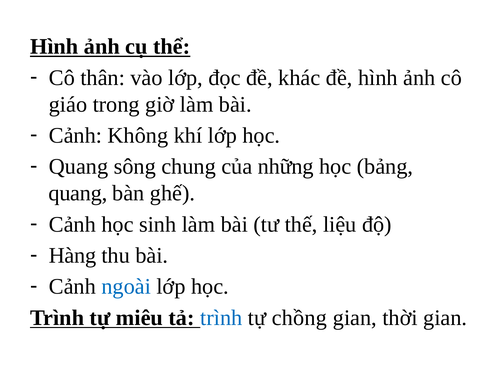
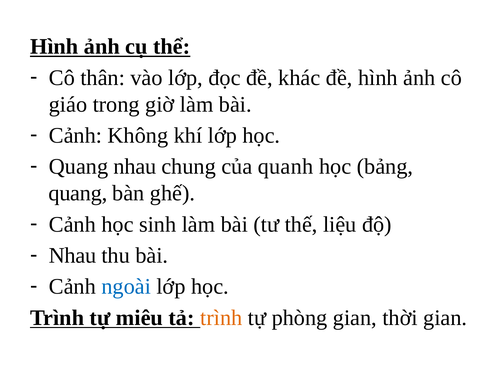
Quang sông: sông -> nhau (135, 167)
những: những -> quanh (286, 167)
Hàng: Hàng -> Nhau (72, 256)
trình colour: blue -> orange (221, 318)
chồng: chồng -> phòng (300, 318)
